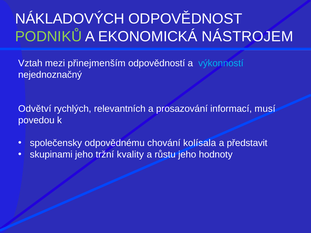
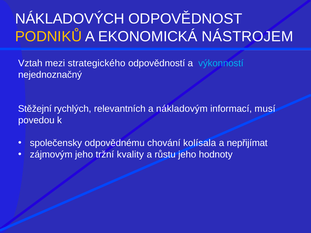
PODNIKŮ colour: light green -> yellow (49, 37)
přinejmenším: přinejmenším -> strategického (97, 63)
Odvětví: Odvětví -> Stěžejní (35, 109)
prosazování: prosazování -> nákladovým (182, 109)
představit: představit -> nepřijímat (247, 143)
skupinami: skupinami -> zájmovým (51, 155)
